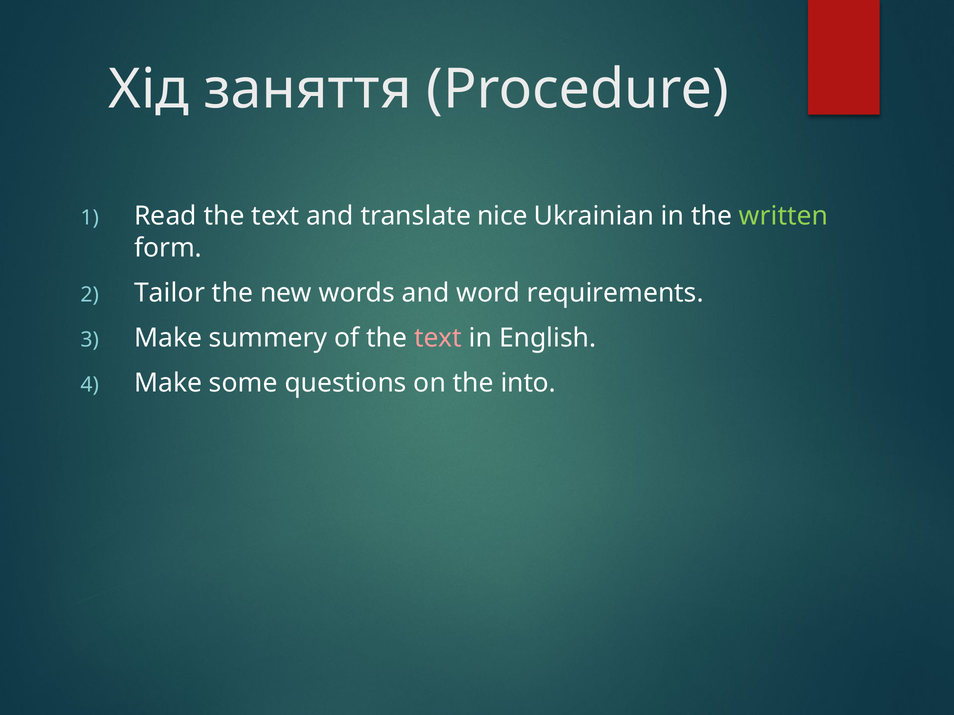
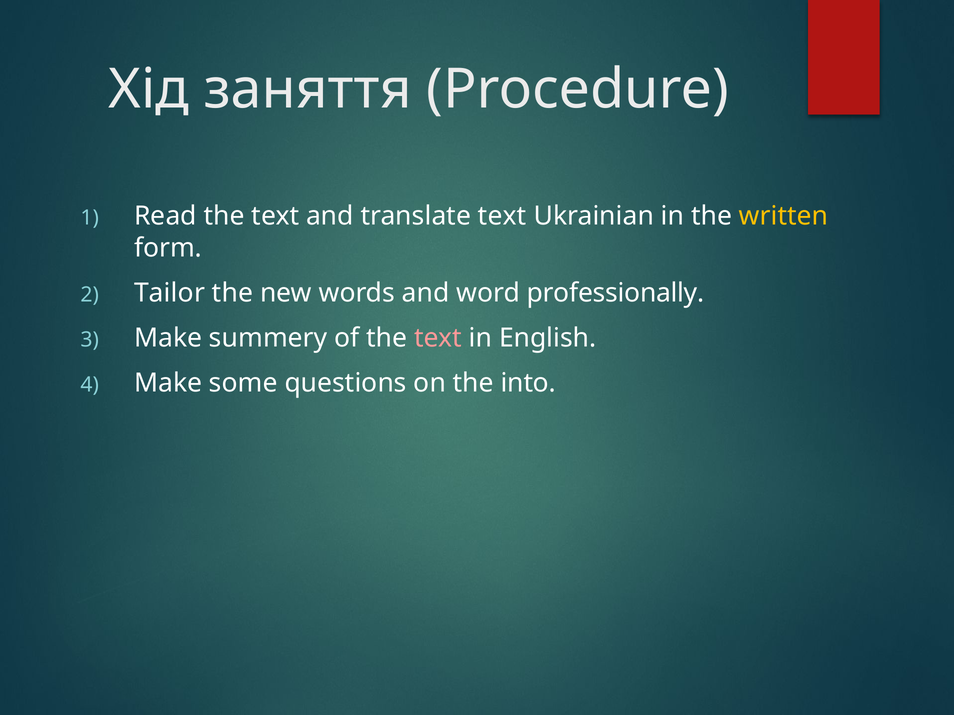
translate nice: nice -> text (502, 216)
written colour: light green -> yellow (783, 216)
requirements: requirements -> professionally (615, 293)
